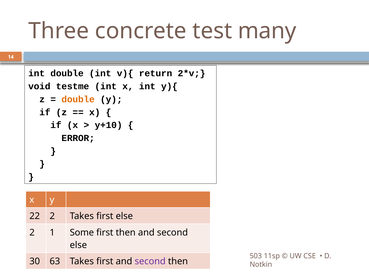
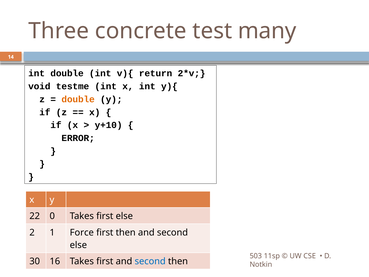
22 2: 2 -> 0 (52, 216)
Some: Some -> Force (82, 232)
63: 63 -> 16 (55, 261)
second colour: purple -> blue (150, 261)
